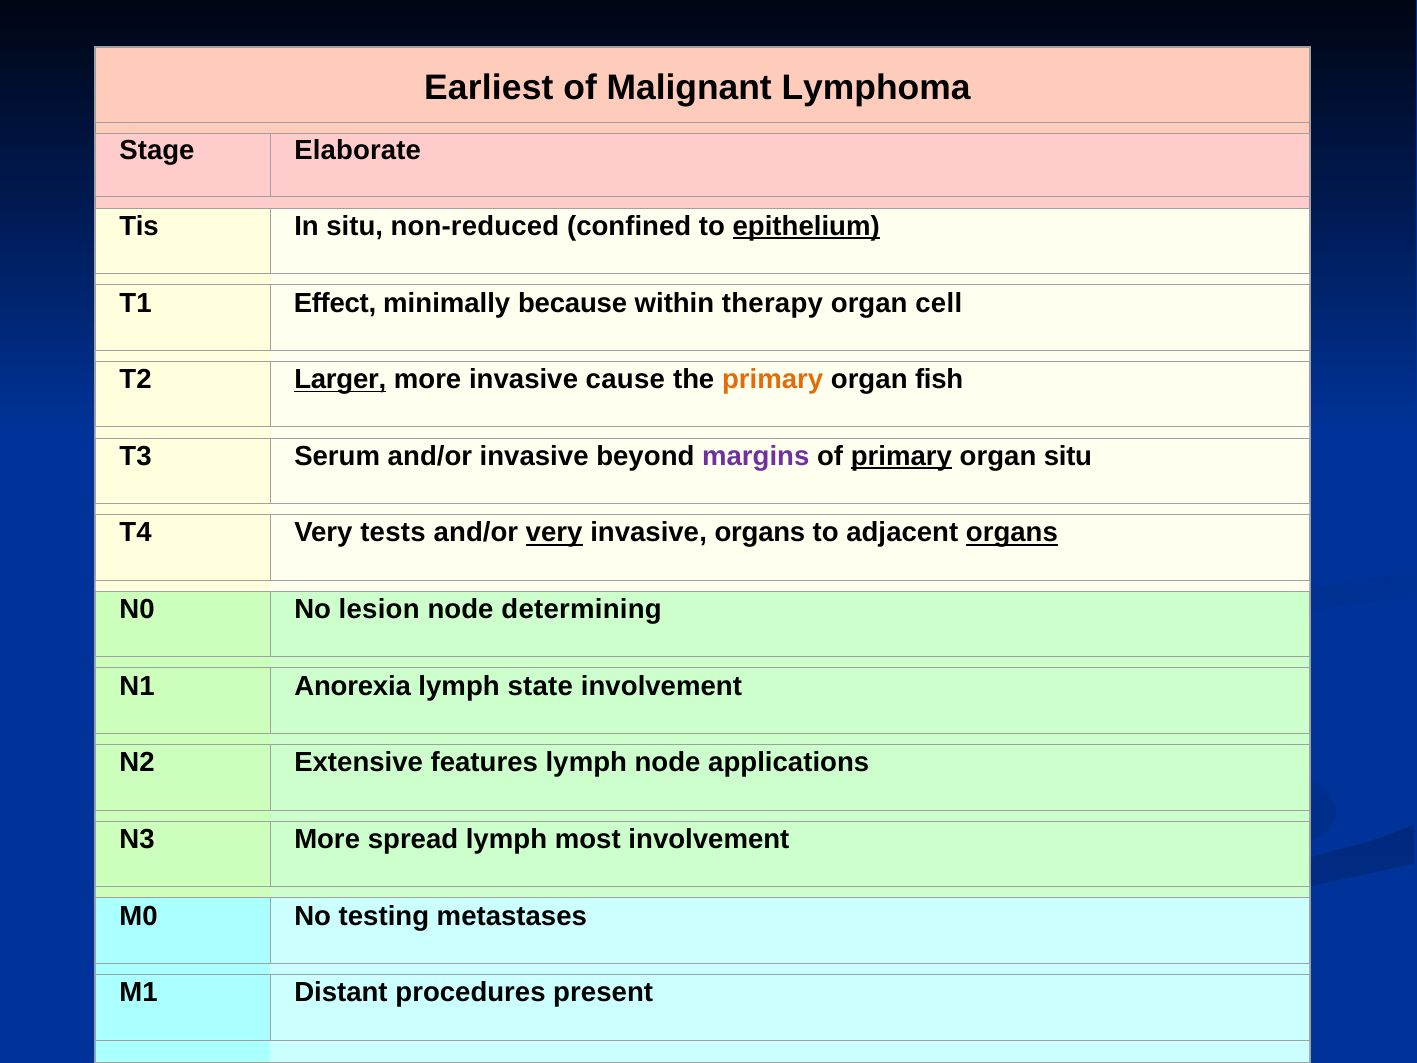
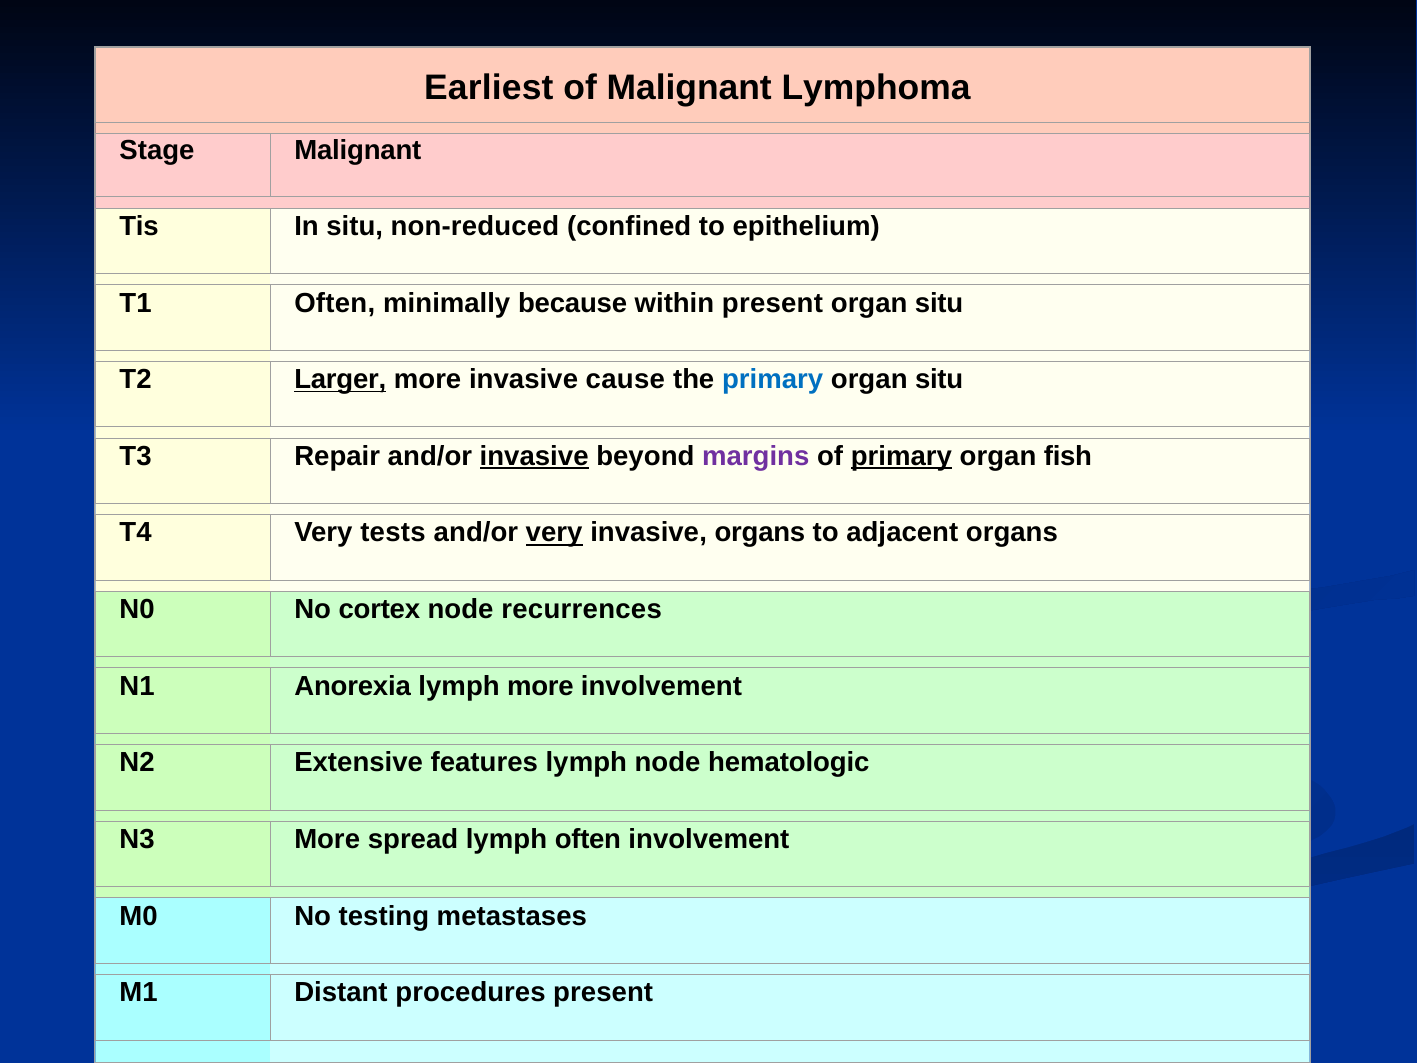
Stage Elaborate: Elaborate -> Malignant (358, 151)
epithelium underline: present -> none (806, 226)
T1 Effect: Effect -> Often (335, 303)
within therapy: therapy -> present (772, 303)
cell: cell -> situ (939, 303)
primary colour: orange -> blue (773, 379)
fish: fish -> situ (939, 379)
Serum: Serum -> Repair (337, 456)
invasive underline: none -> present (534, 456)
organ situ: situ -> fish (1068, 456)
organs underline: present -> none (1012, 533)
lesion: lesion -> cortex (379, 609)
determining: determining -> recurrences (582, 609)
lymph state: state -> more (541, 686)
applications: applications -> hematologic (789, 763)
lymph most: most -> often (588, 839)
